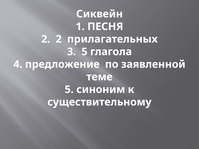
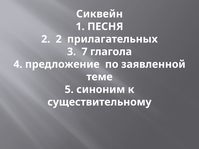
3 5: 5 -> 7 (84, 52)
